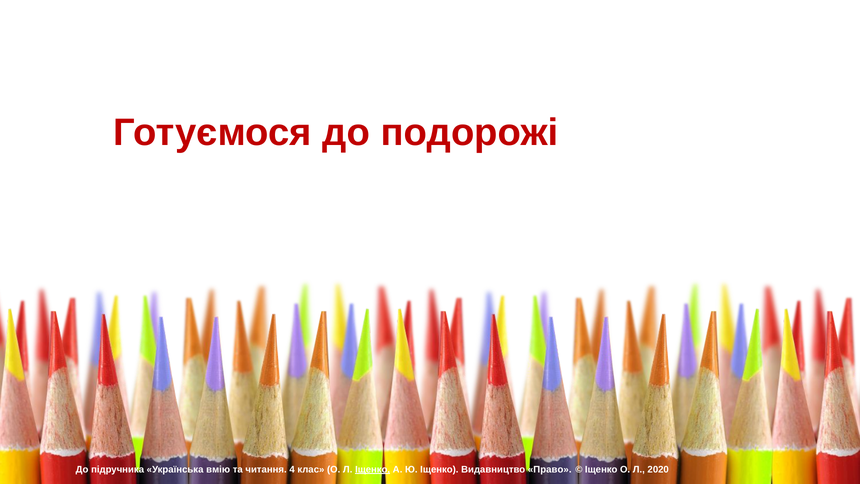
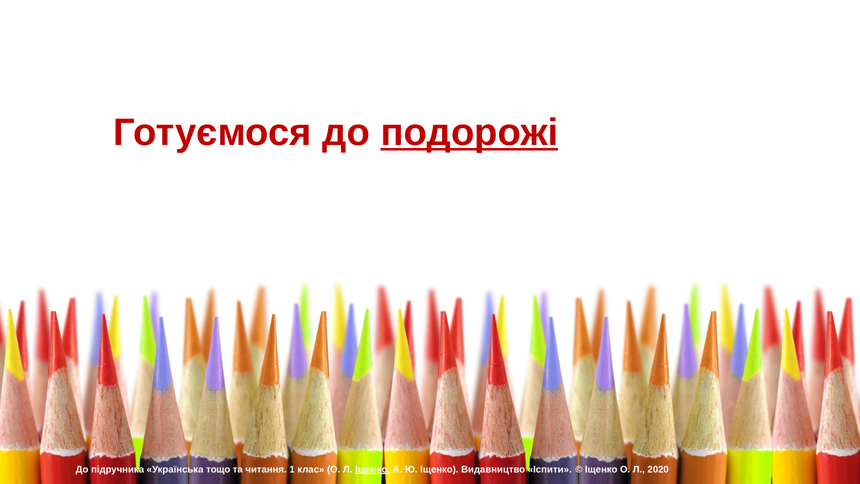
подорожі underline: none -> present (469, 133)
вмію: вмію -> тощо (218, 469)
4: 4 -> 1 (292, 469)
Право: Право -> Іспити (550, 469)
